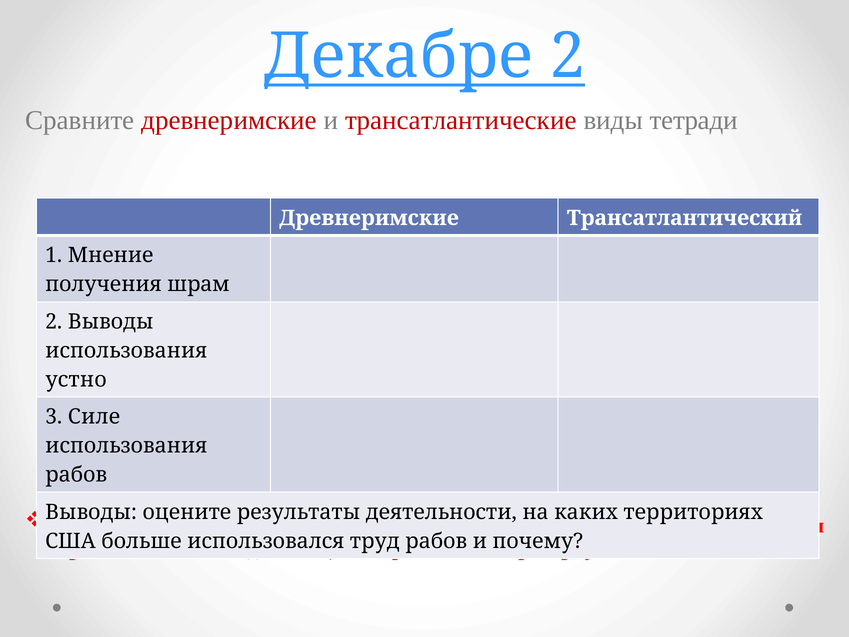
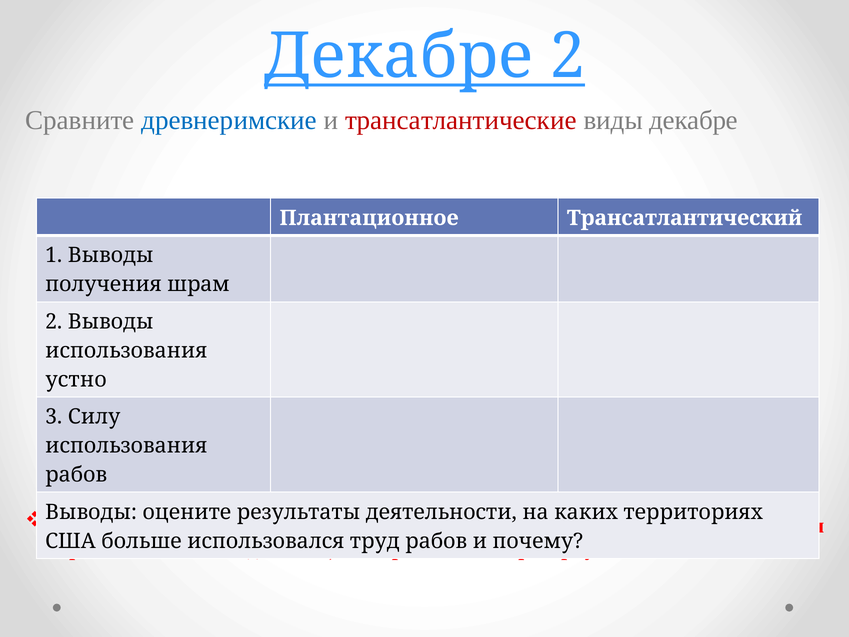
древнеримские colour: red -> blue (229, 120)
виды тетради: тетради -> декабре (694, 120)
Древнеримские: Древнеримские -> Плантационное (369, 218)
1 Мнение: Мнение -> Выводы (111, 255)
Силе: Силе -> Силу (94, 417)
